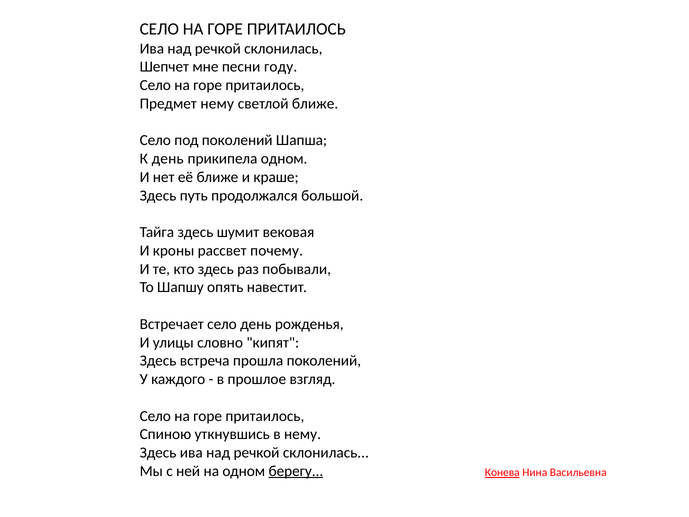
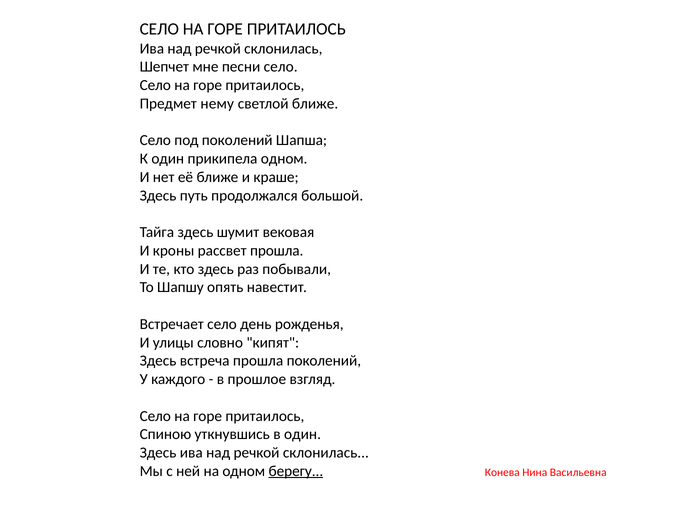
песни году: году -> село (281, 67)
К день: день -> один (168, 159)
рассвет почему: почему -> прошла (277, 251)
в нему: нему -> один (303, 434)
Конева underline: present -> none (502, 472)
